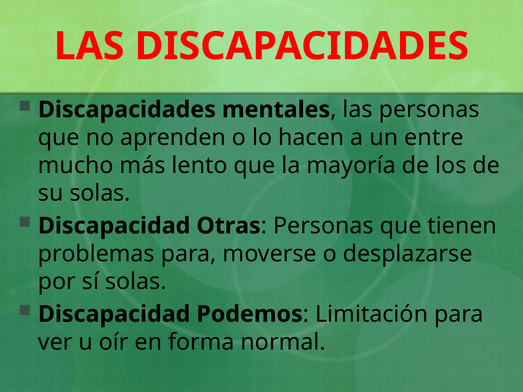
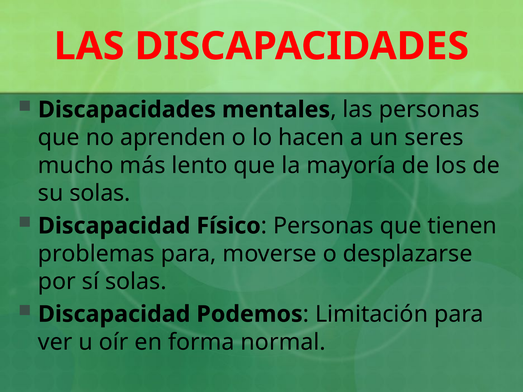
entre: entre -> seres (434, 138)
Otras: Otras -> Físico (229, 226)
